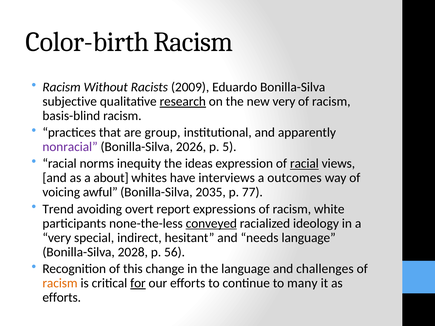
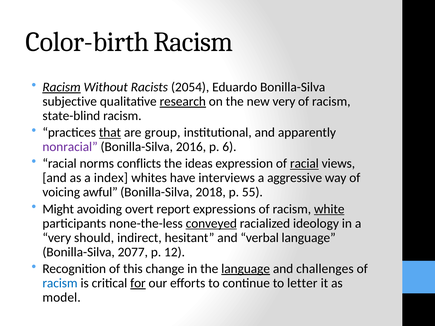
Racism underline: none -> present (62, 87)
2009: 2009 -> 2054 (190, 87)
basis-blind: basis-blind -> state-blind (71, 116)
that underline: none -> present (110, 133)
2026: 2026 -> 2016 (191, 147)
5: 5 -> 6 (229, 147)
inequity: inequity -> conflicts (139, 164)
about: about -> index (111, 178)
outcomes: outcomes -> aggressive (295, 178)
2035: 2035 -> 2018 (211, 192)
77: 77 -> 55 (252, 192)
Trend: Trend -> Might (58, 209)
white underline: none -> present (329, 209)
special: special -> should (94, 238)
needs: needs -> verbal (260, 238)
2028: 2028 -> 2077 (133, 252)
56: 56 -> 12 (175, 252)
language underline: none -> present (246, 269)
racism colour: orange -> blue (60, 283)
many: many -> letter (302, 283)
efforts: efforts -> model (62, 298)
